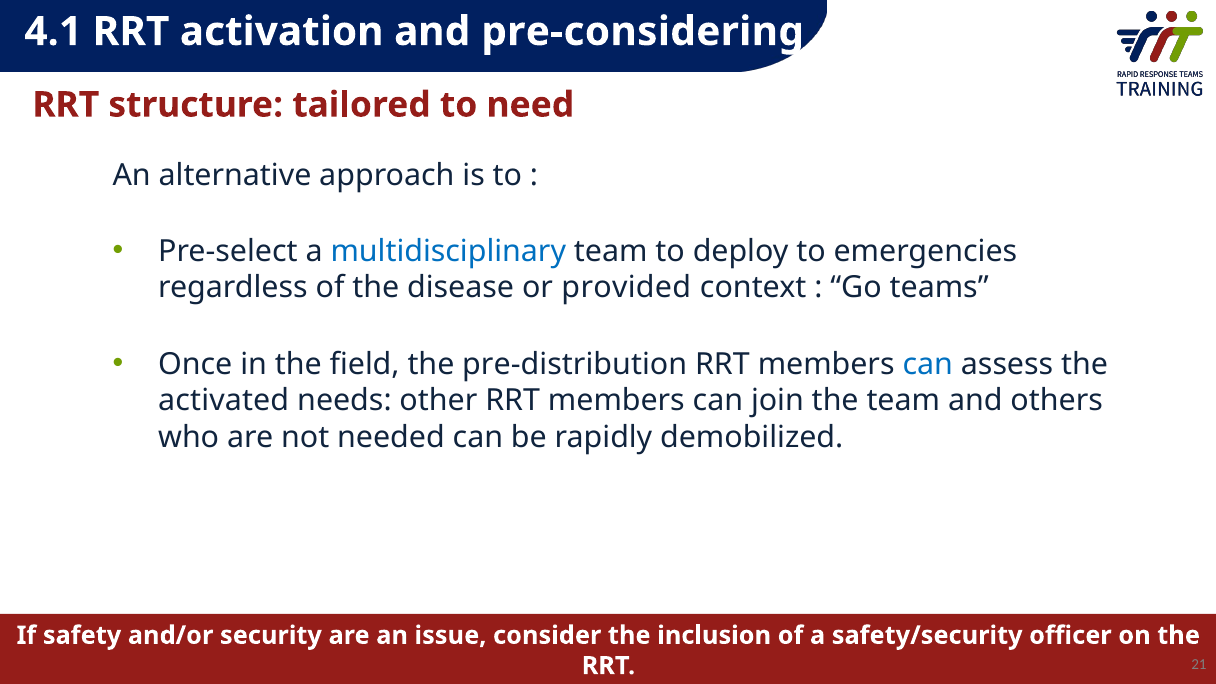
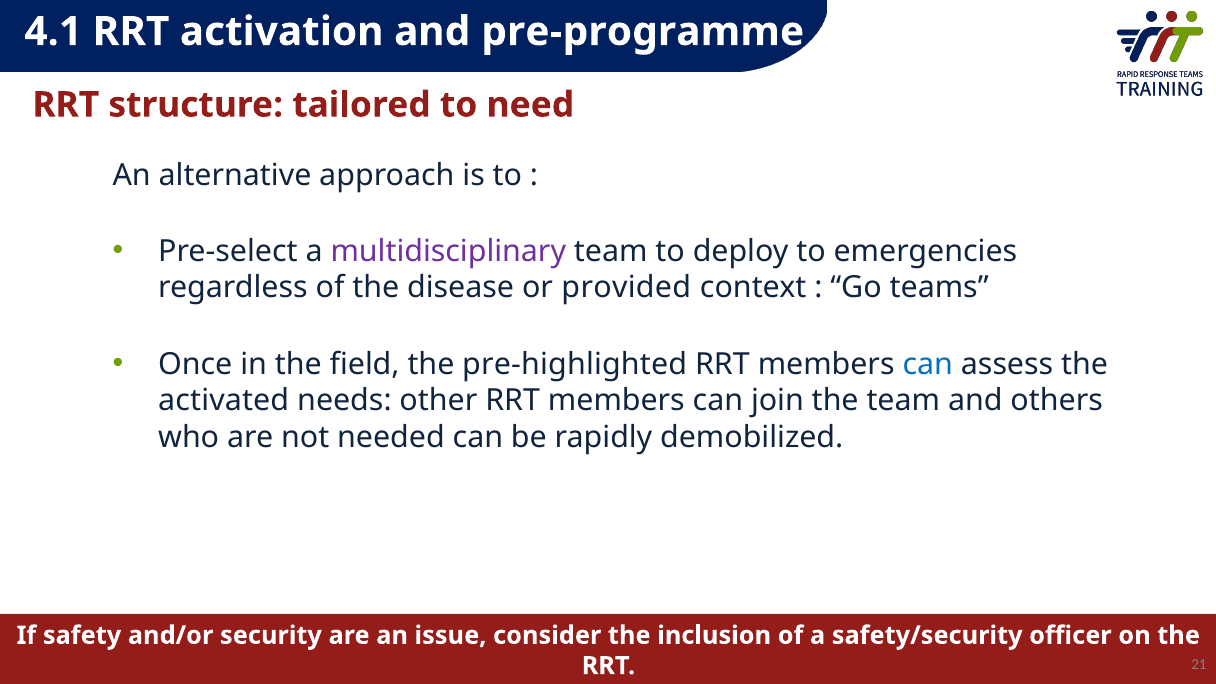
pre-considering: pre-considering -> pre-programme (643, 32)
multidisciplinary colour: blue -> purple (448, 251)
pre-distribution: pre-distribution -> pre-highlighted (575, 364)
